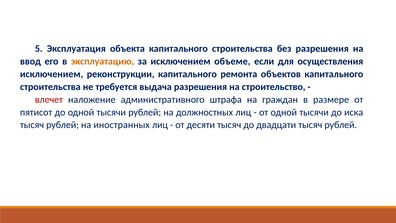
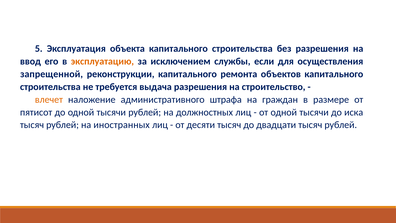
объеме: объеме -> службы (232, 61)
исключением: исключением -> запрещенной (52, 74)
влечет colour: red -> orange (49, 99)
